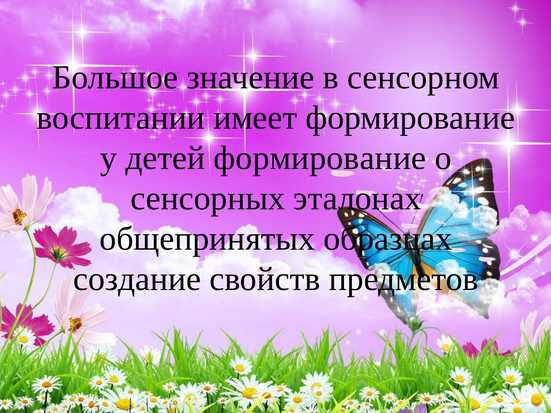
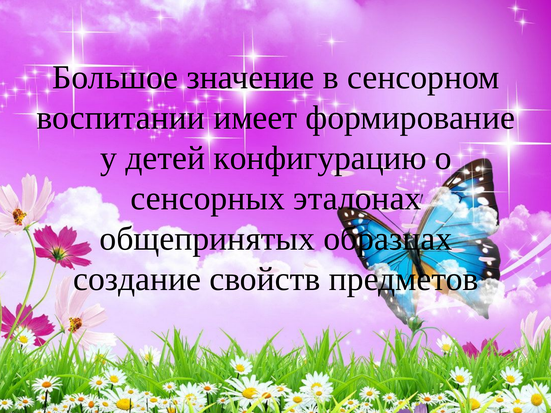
детей формирование: формирование -> конфигурацию (320, 158)
